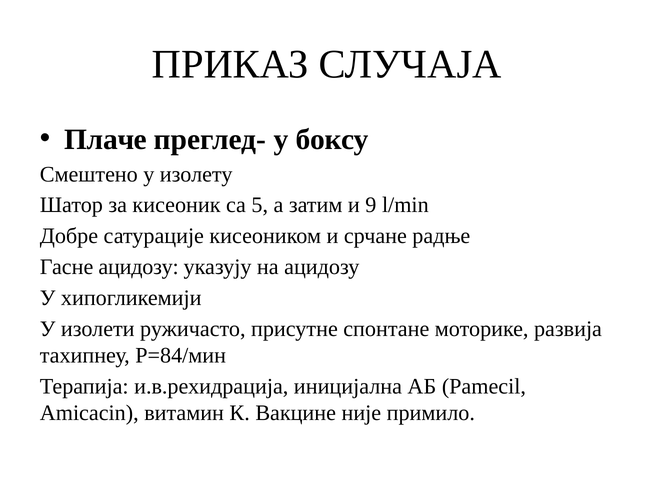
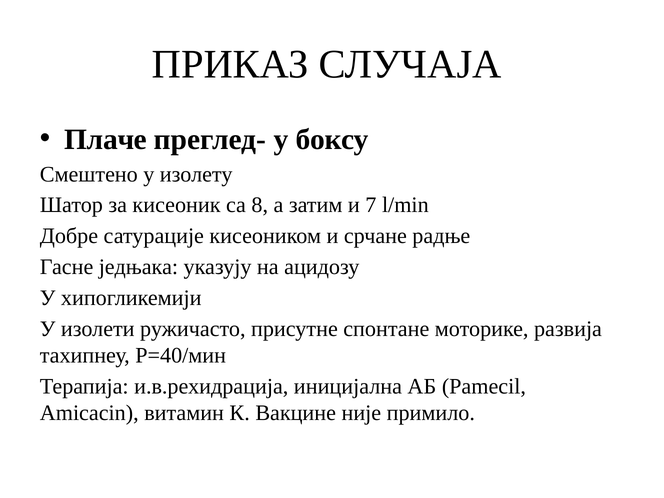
5: 5 -> 8 (260, 205)
9: 9 -> 7 (371, 205)
Гасне ацидозу: ацидозу -> једњака (138, 267)
Р=84/мин: Р=84/мин -> Р=40/мин (181, 356)
